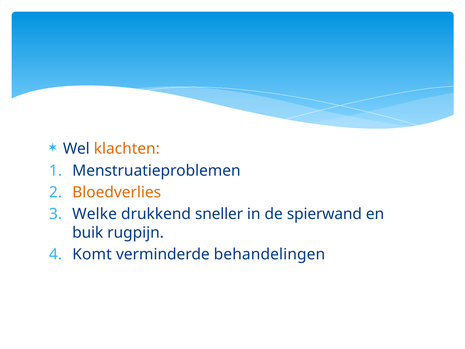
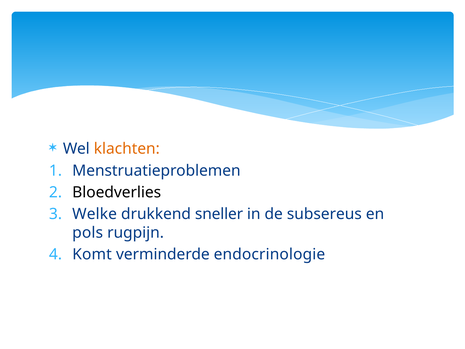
Bloedverlies colour: orange -> black (117, 192)
spierwand: spierwand -> subsereus (324, 214)
buik: buik -> pols (88, 232)
behandelingen: behandelingen -> endocrinologie (269, 254)
